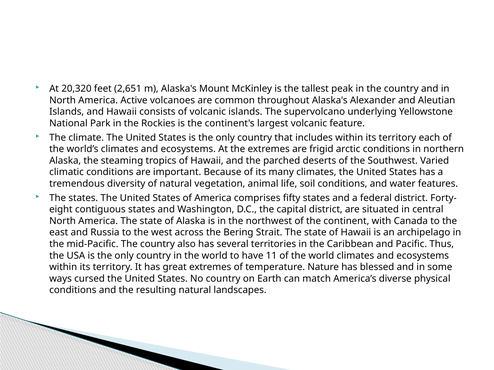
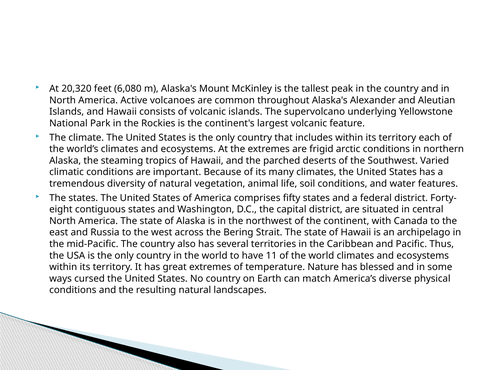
2,651: 2,651 -> 6,080 (128, 89)
